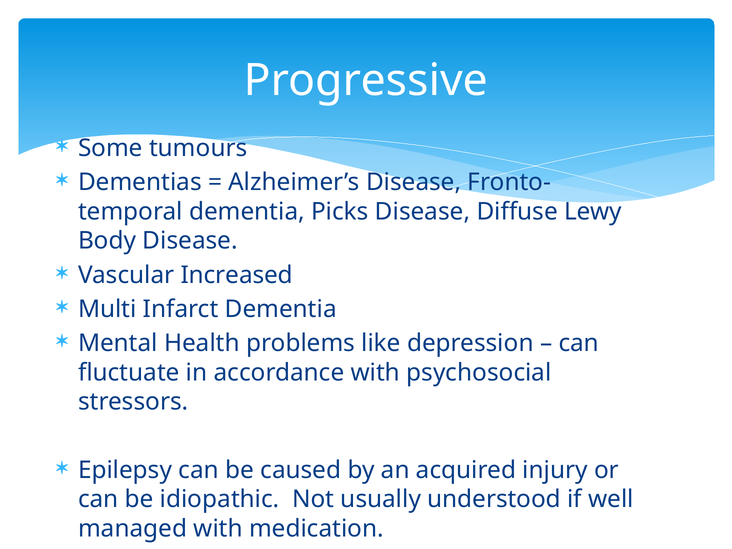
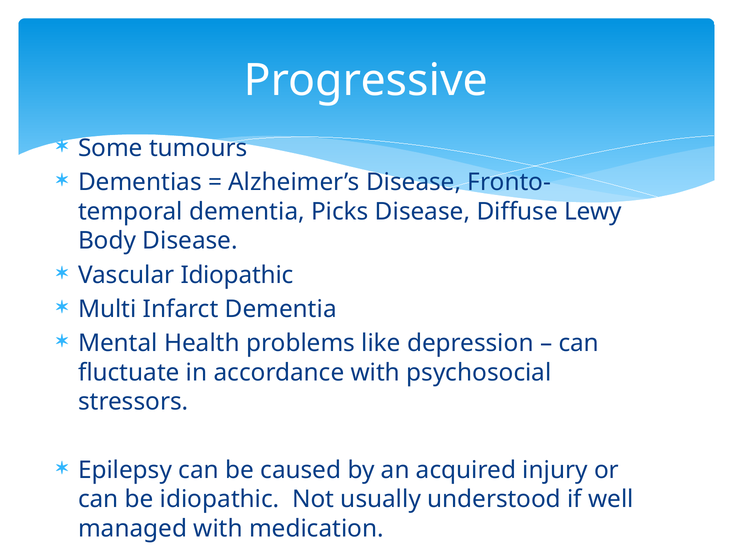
Vascular Increased: Increased -> Idiopathic (237, 275)
